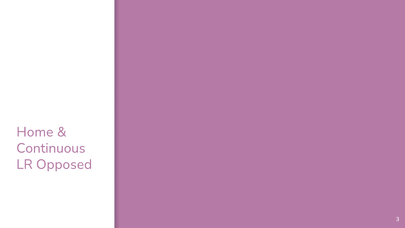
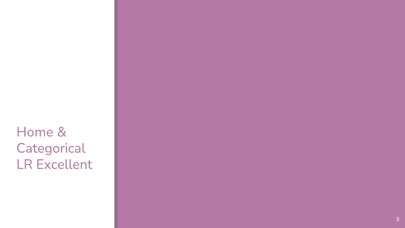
Continuous: Continuous -> Categorical (51, 148)
Opposed: Opposed -> Excellent (64, 164)
